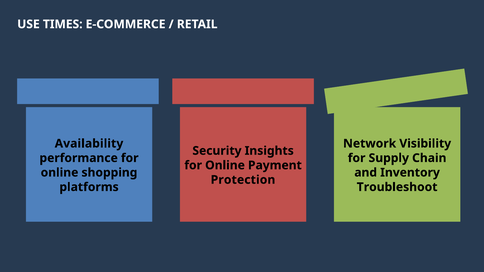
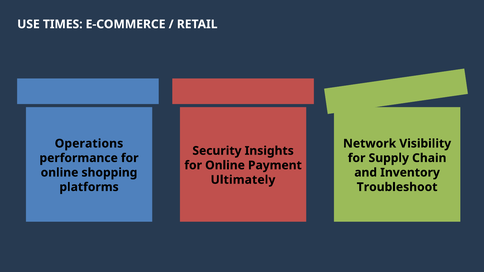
Availability: Availability -> Operations (89, 144)
Protection: Protection -> Ultimately (243, 180)
